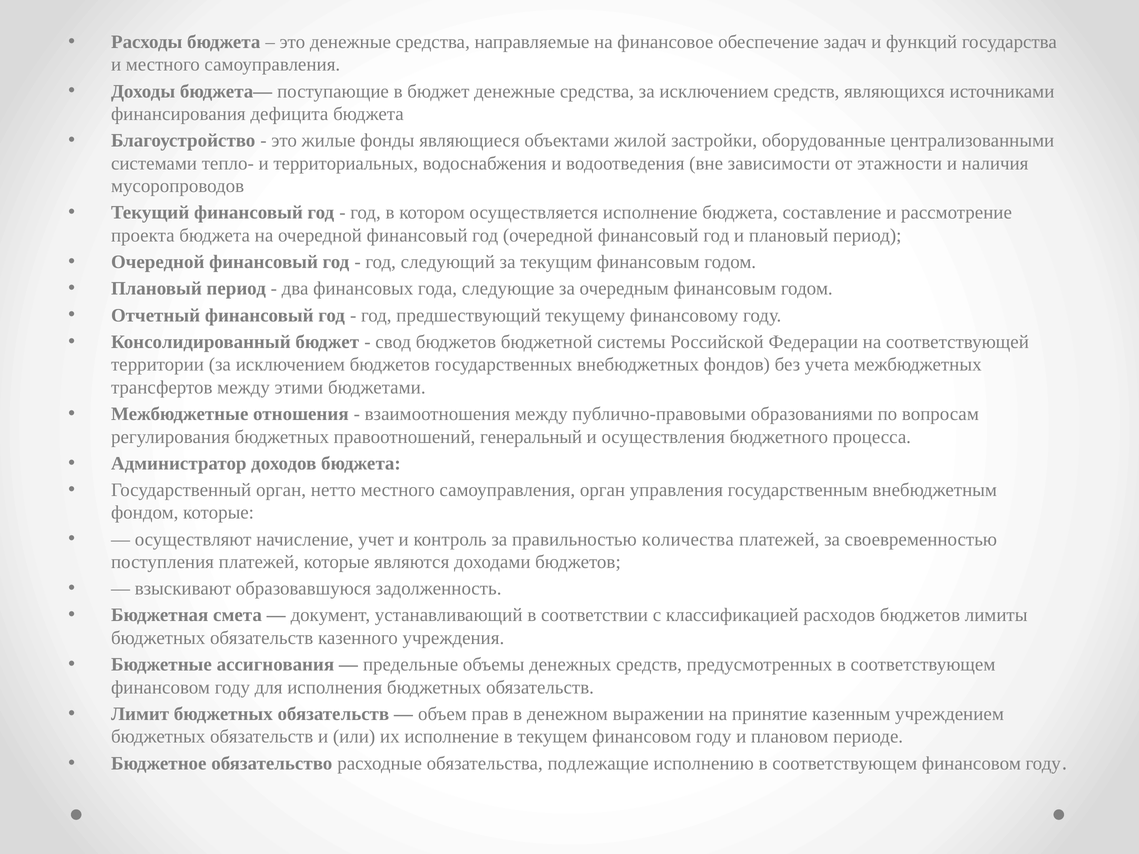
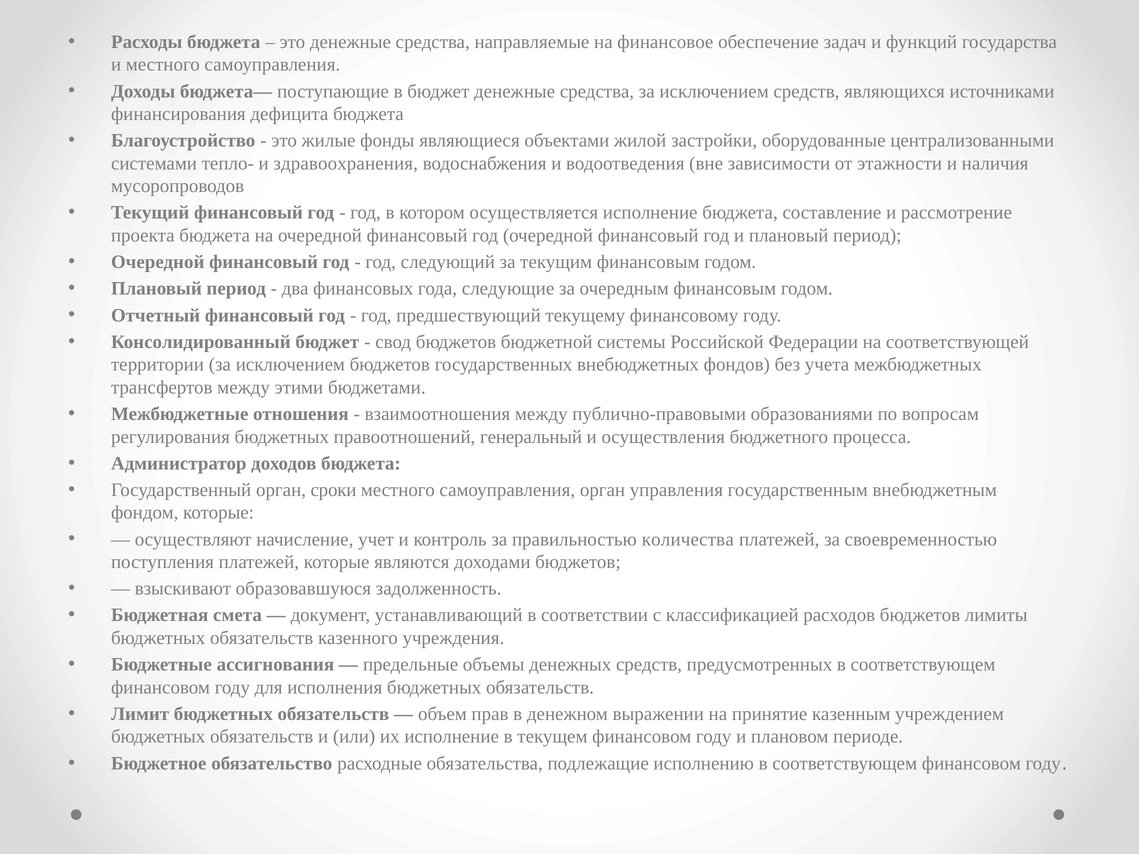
территориальных: территориальных -> здравоохранения (346, 163)
нетто: нетто -> сроки (334, 490)
